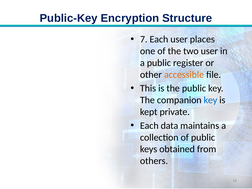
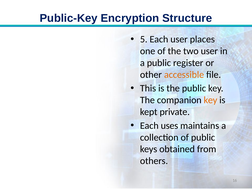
7: 7 -> 5 (144, 39)
key colour: blue -> orange (210, 100)
data: data -> uses (169, 126)
